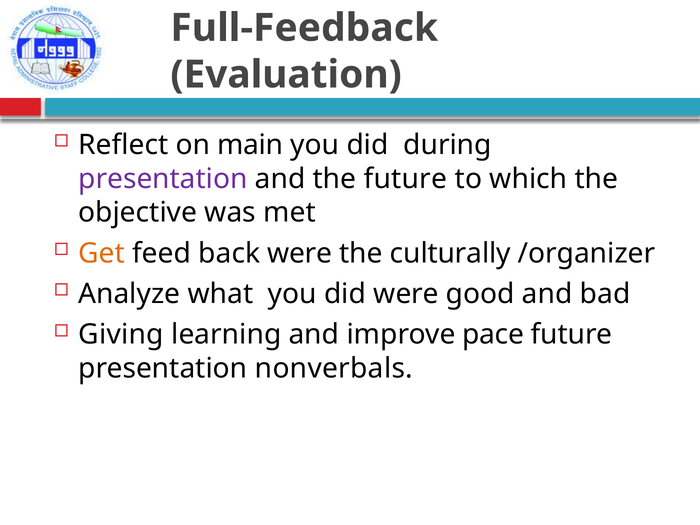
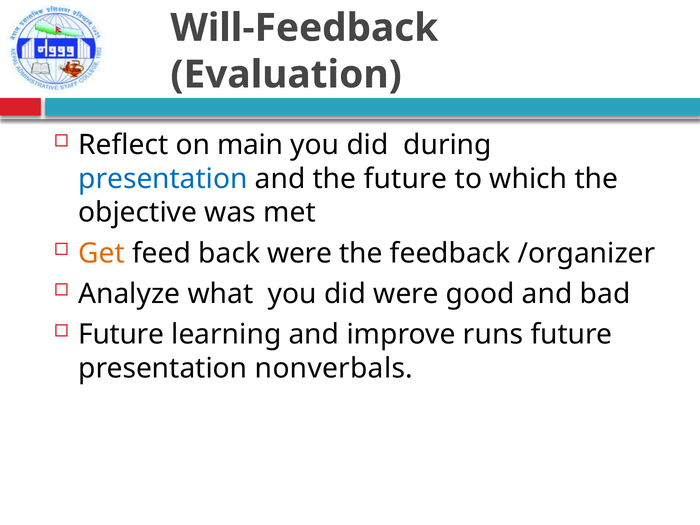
Full-Feedback: Full-Feedback -> Will-Feedback (304, 28)
presentation colour: purple -> blue (163, 179)
culturally: culturally -> feedback (450, 253)
Giving: Giving -> Future (121, 335)
pace: pace -> runs (493, 335)
